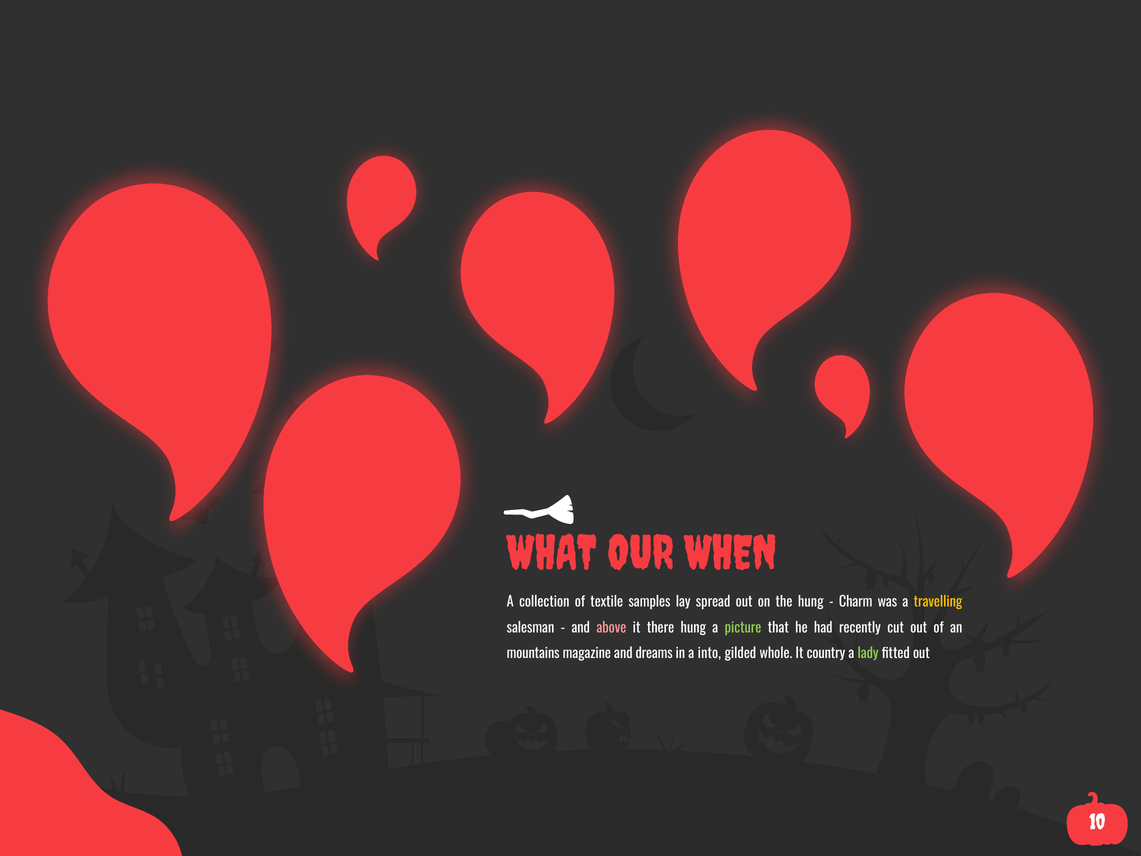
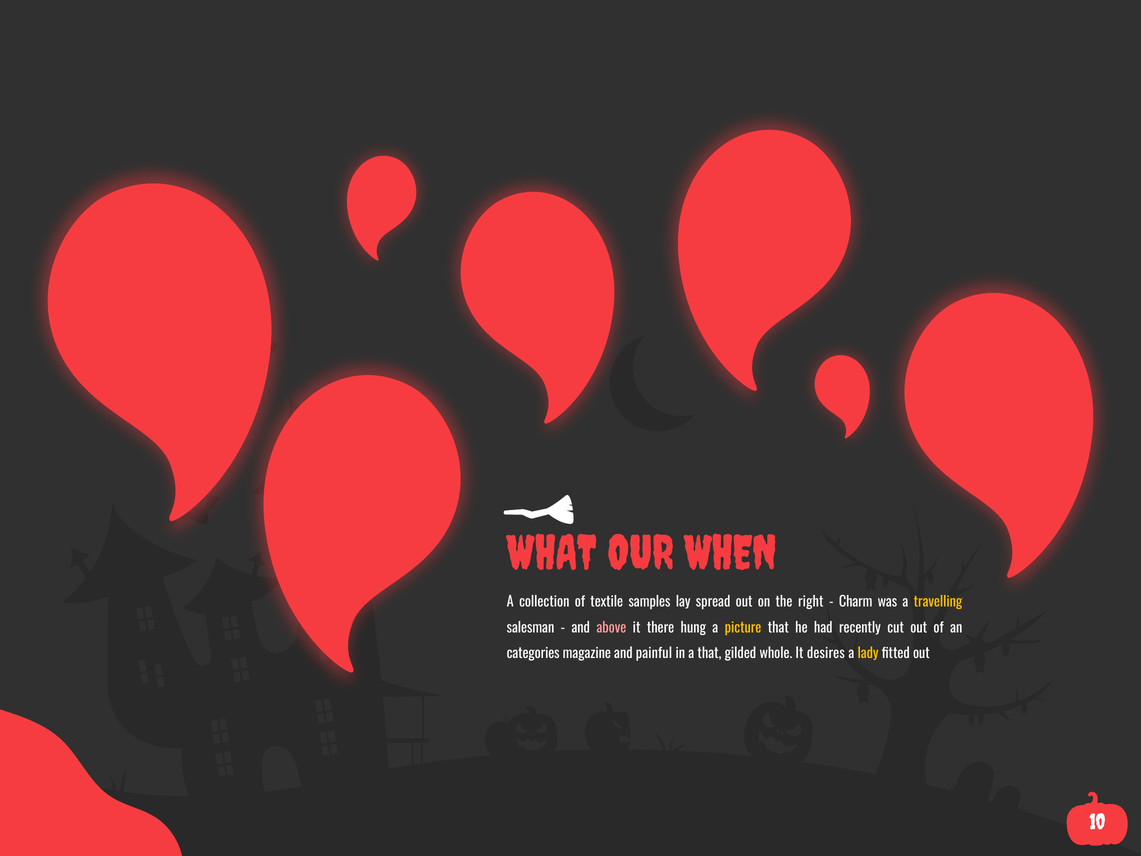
the hung: hung -> right (811, 602)
picture colour: light green -> yellow (743, 628)
mountains: mountains -> categories (533, 653)
dreams: dreams -> painful (654, 653)
a into: into -> that (709, 653)
country: country -> desires (826, 653)
lady colour: light green -> yellow (868, 653)
